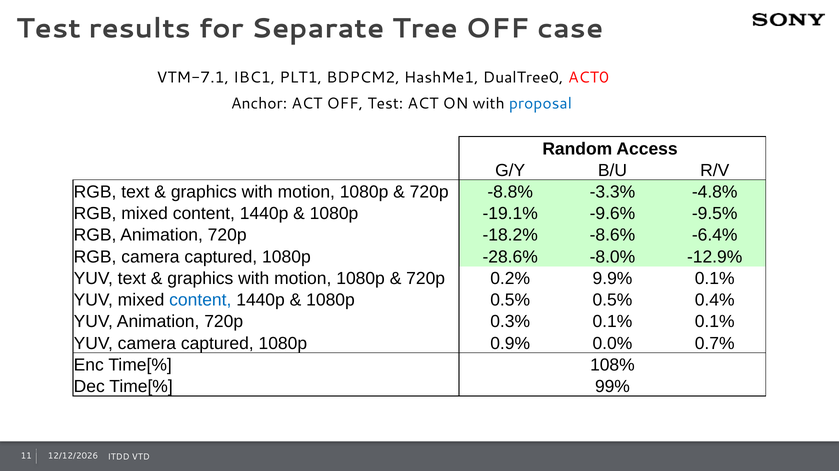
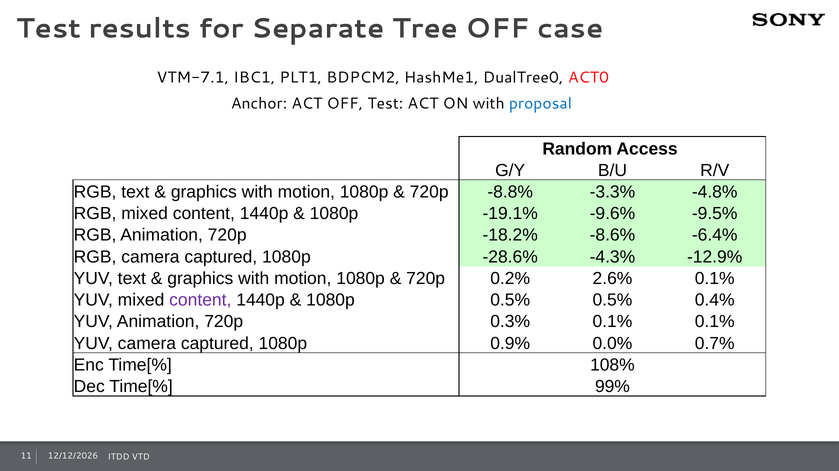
-8.0%: -8.0% -> -4.3% (612, 257)
9.9%: 9.9% -> 2.6% (612, 279)
content colour: blue -> purple (200, 300)
